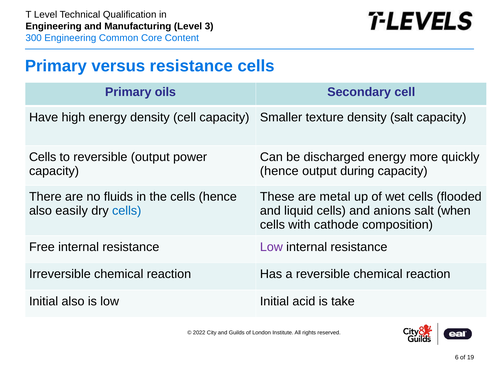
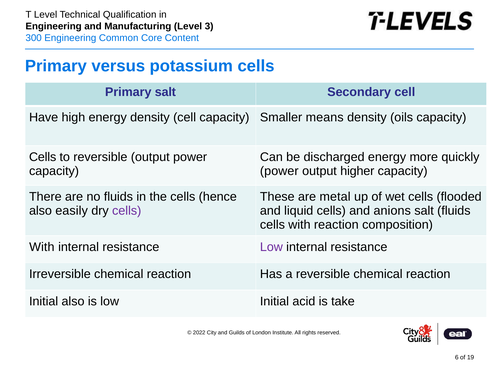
versus resistance: resistance -> potassium (191, 66)
Primary oils: oils -> salt (165, 92)
texture: texture -> means (325, 117)
density salt: salt -> oils (402, 117)
hence: hence -> power (279, 171)
during: during -> higher (357, 171)
cells colour: blue -> purple (127, 211)
salt when: when -> fluids (454, 211)
with cathode: cathode -> reaction (336, 225)
Free: Free -> With (42, 247)
